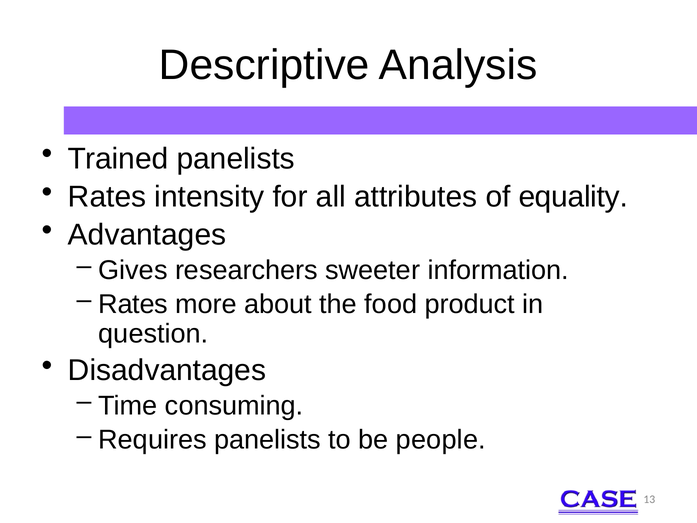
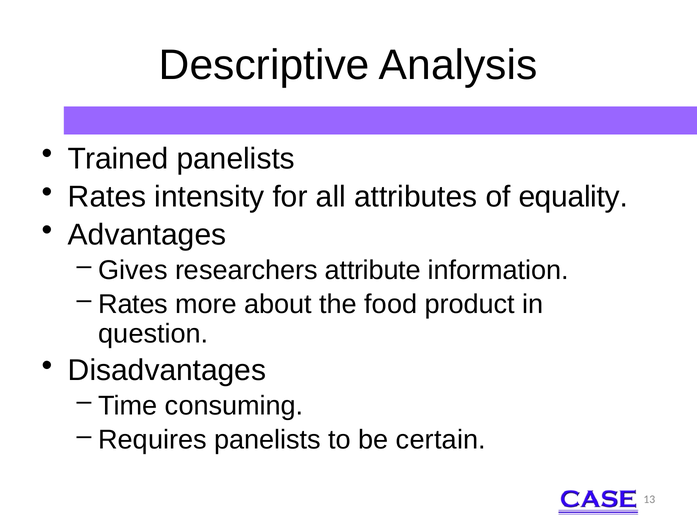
sweeter: sweeter -> attribute (373, 270)
people: people -> certain (441, 440)
